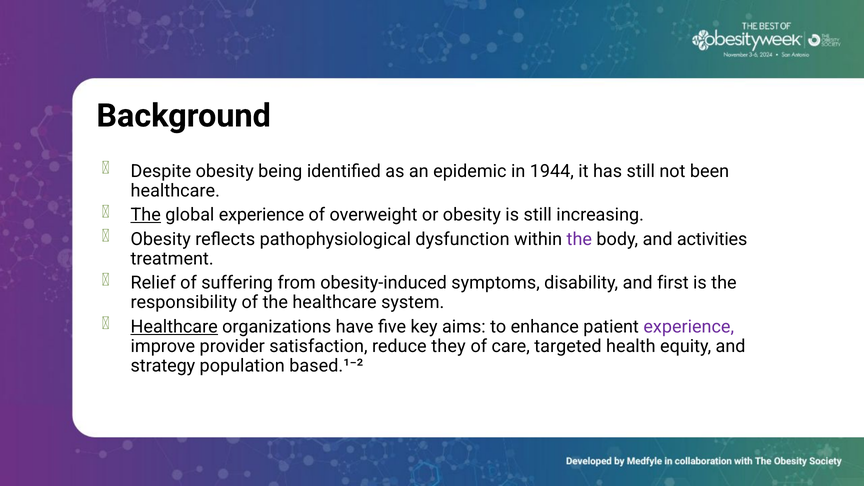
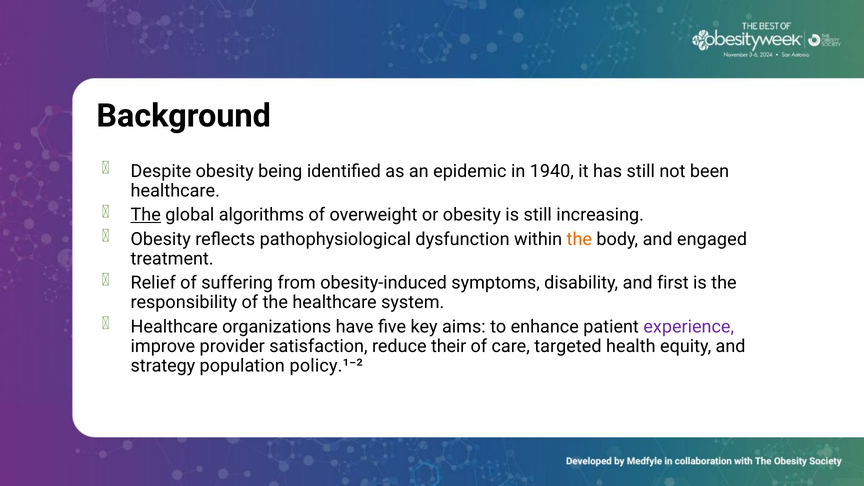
1944: 1944 -> 1940 (552, 171)
global experience: experience -> algorithms (261, 215)
the colour: purple -> orange (579, 239)
activities: activities -> engaged (712, 239)
Healthcare underline: present -> none (174, 327)
they: they -> their (449, 346)
based.¹⁻²: based.¹⁻² -> policy.¹⁻² (326, 366)
